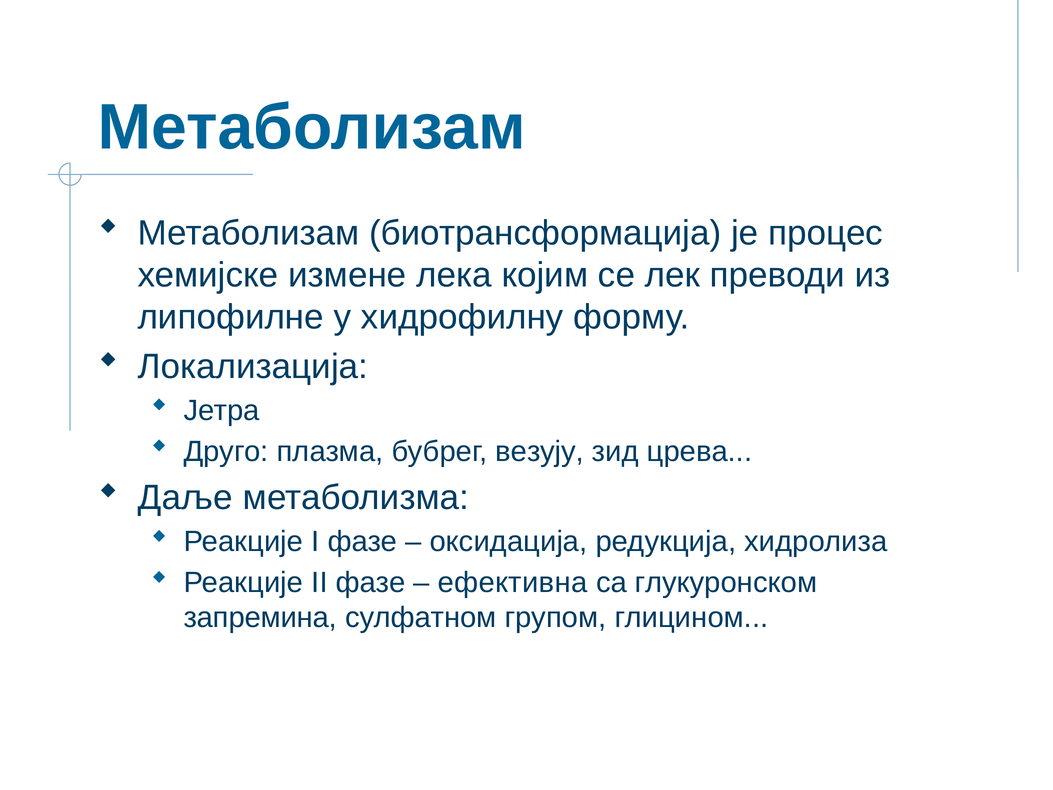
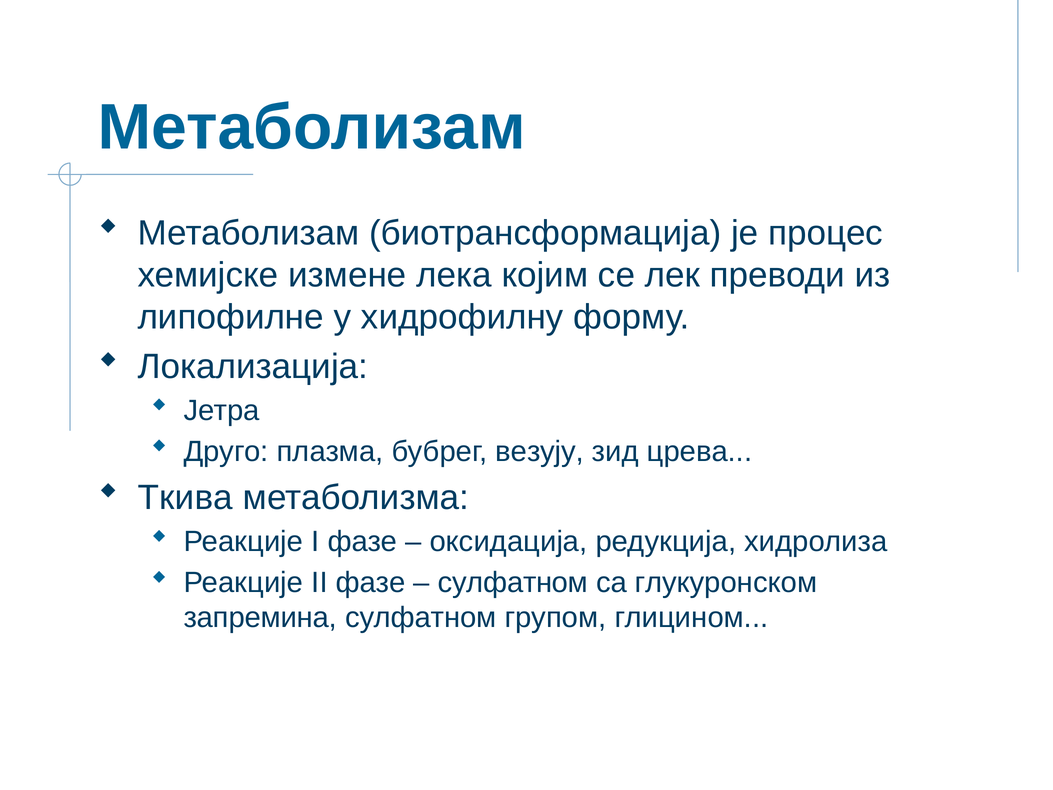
Даље: Даље -> Ткива (185, 497)
ефективна: ефективна -> сулфатном (513, 582)
